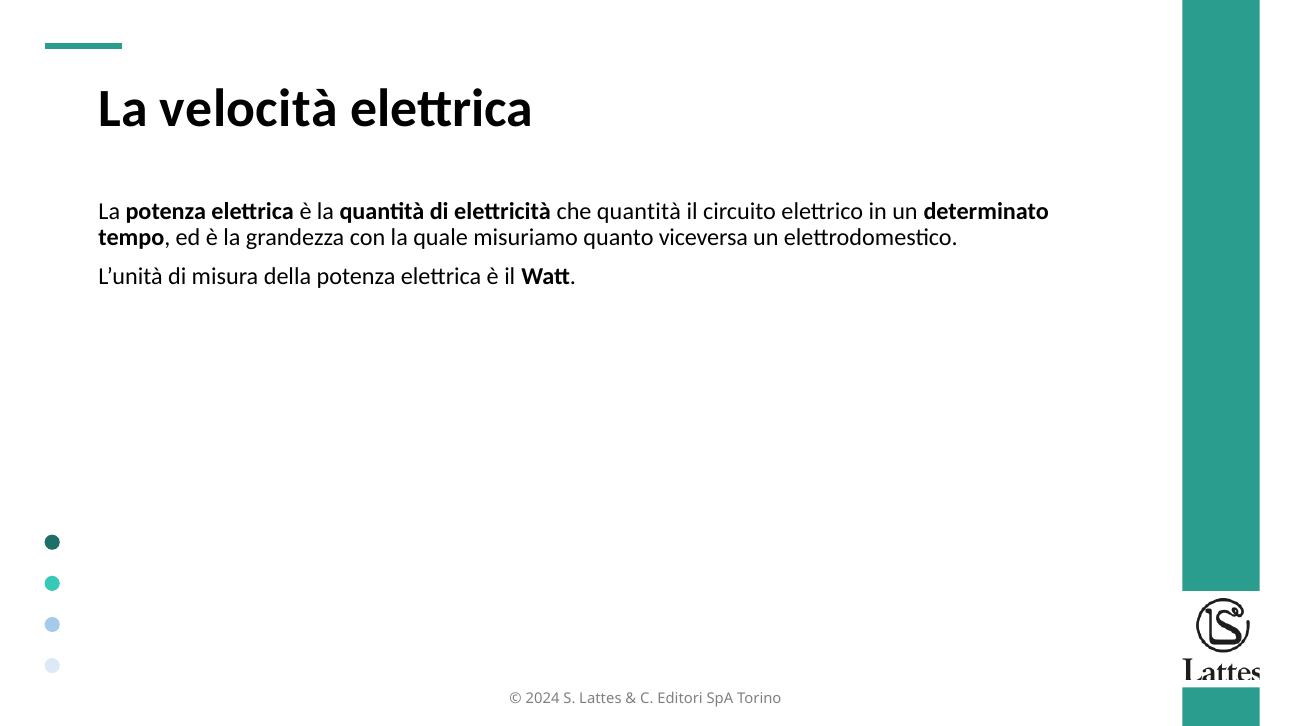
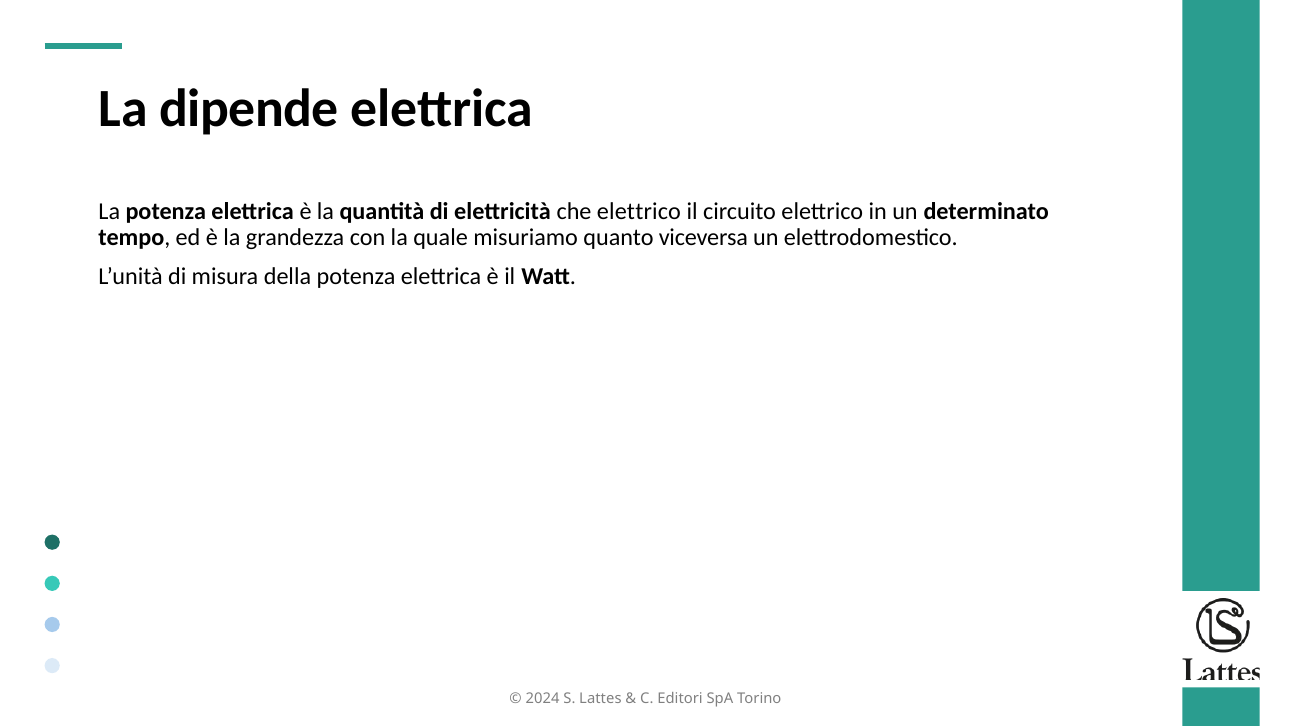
velocità: velocità -> dipende (249, 108)
che quantità: quantità -> elettrico (639, 211)
